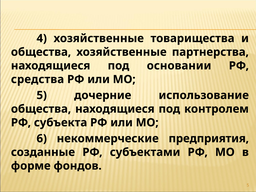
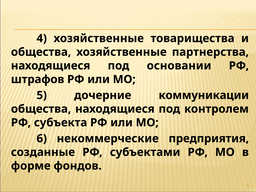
средства: средства -> штрафов (38, 79)
использование: использование -> коммуникации (204, 95)
